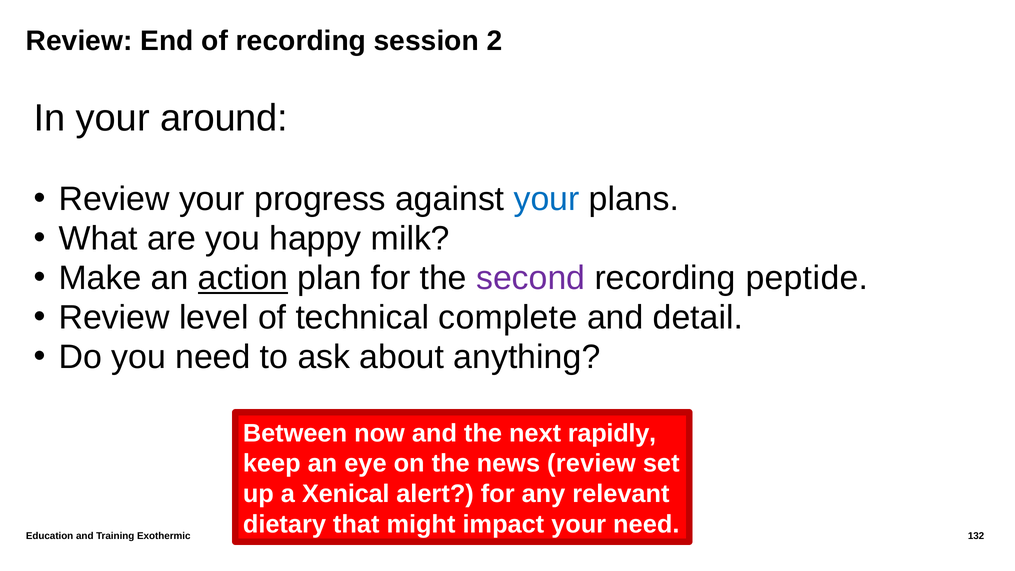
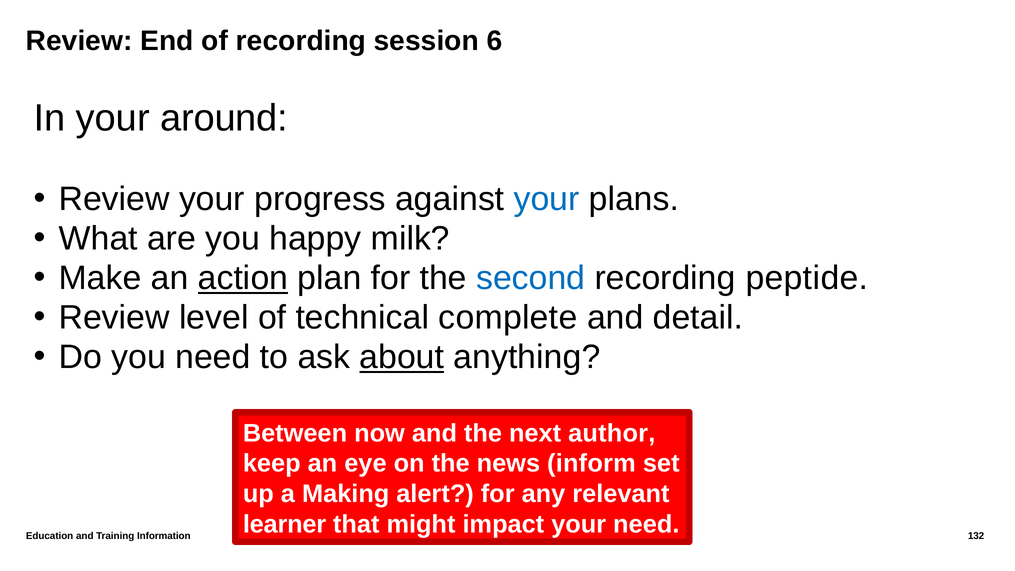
2: 2 -> 6 (495, 41)
second colour: purple -> blue (531, 278)
about underline: none -> present (402, 357)
rapidly: rapidly -> author (612, 433)
news review: review -> inform (591, 464)
Xenical: Xenical -> Making (346, 494)
dietary: dietary -> learner (285, 524)
Exothermic: Exothermic -> Information (164, 536)
